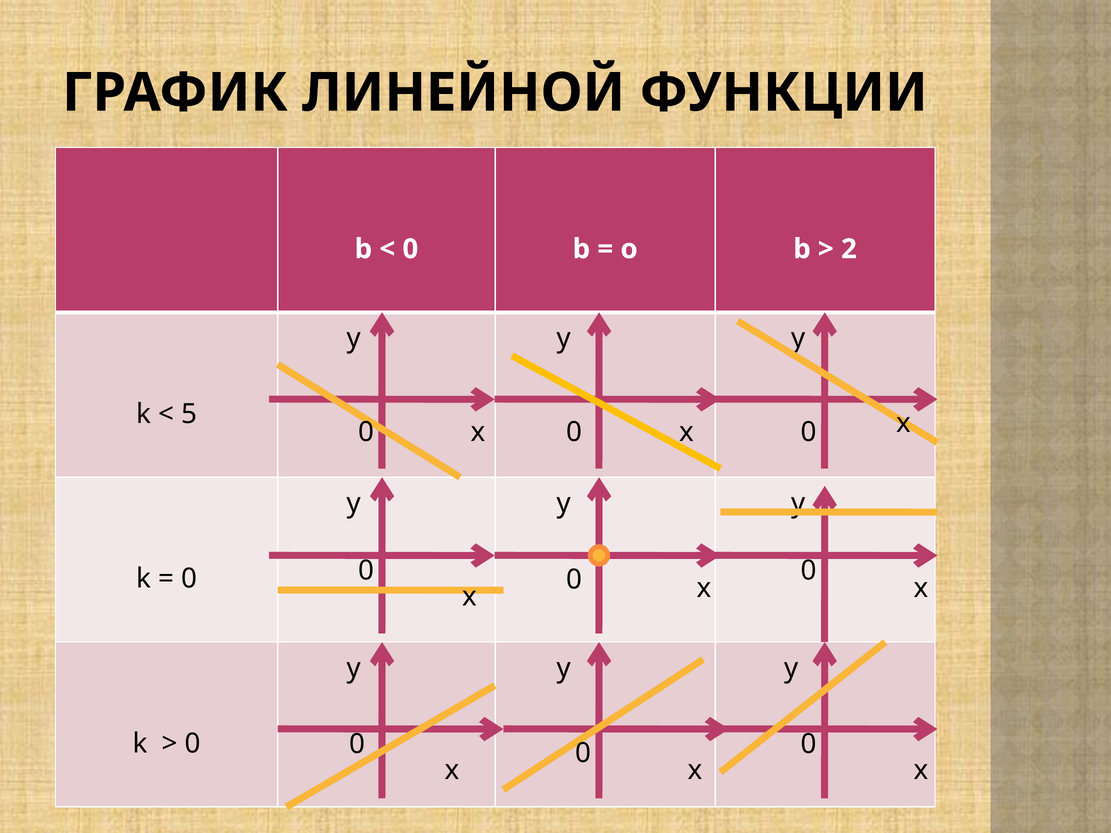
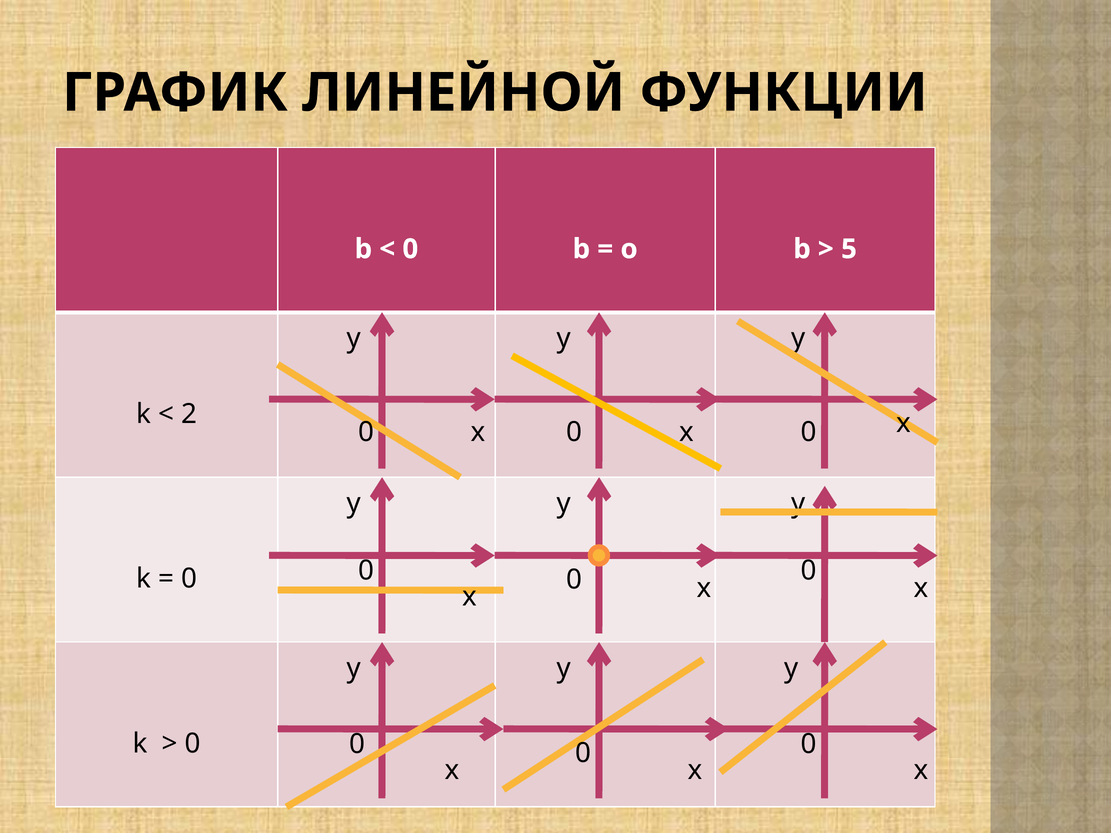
2: 2 -> 5 (849, 249)
5: 5 -> 2 (189, 414)
